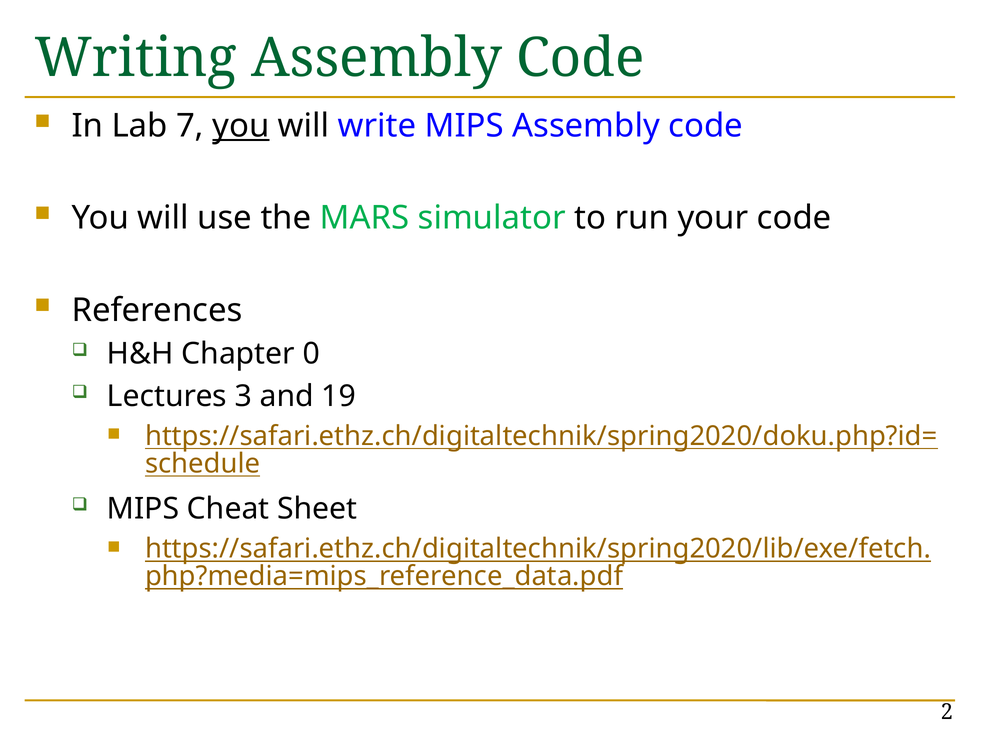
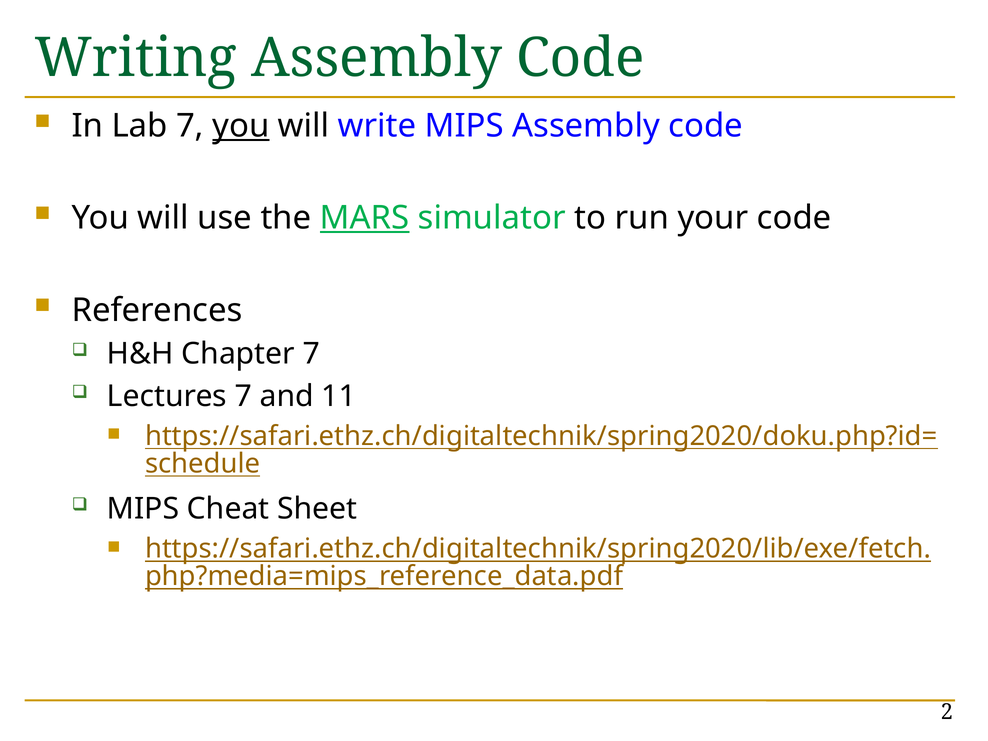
MARS underline: none -> present (365, 218)
Chapter 0: 0 -> 7 (311, 354)
Lectures 3: 3 -> 7 (243, 396)
19: 19 -> 11 (339, 396)
